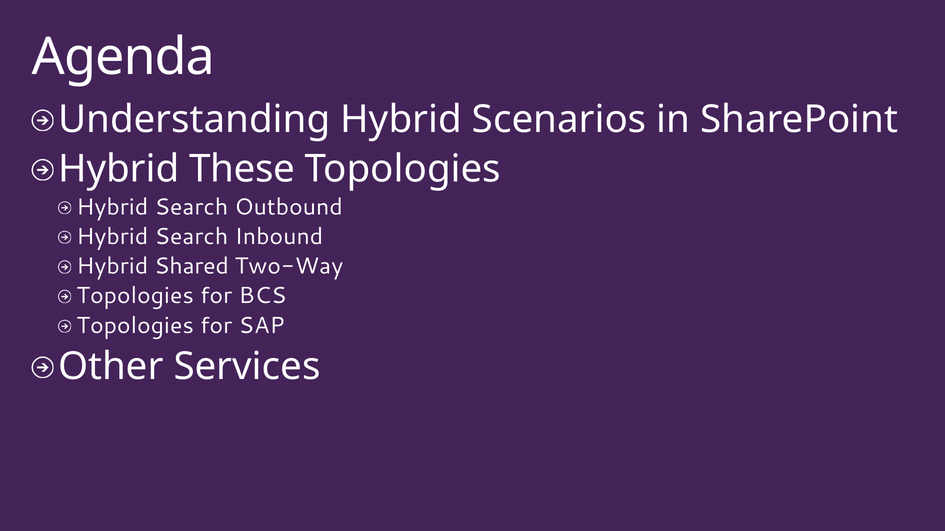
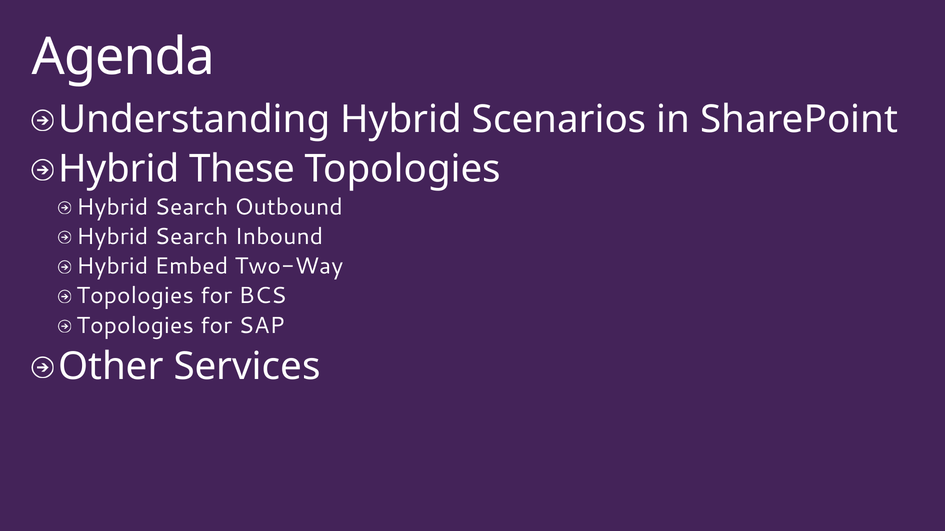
Shared: Shared -> Embed (191, 266)
